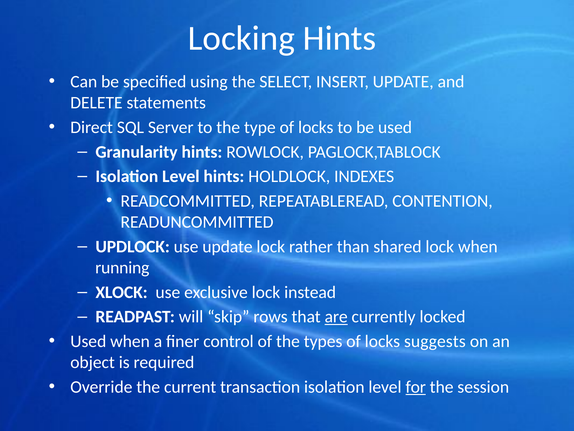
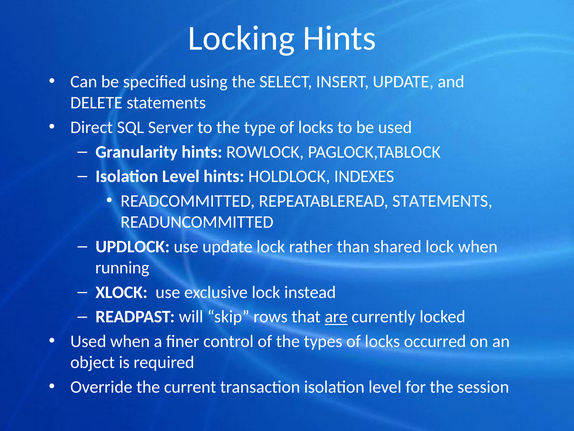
REPEATABLEREAD CONTENTION: CONTENTION -> STATEMENTS (442, 201)
suggests: suggests -> occurred (435, 341)
for underline: present -> none (416, 387)
